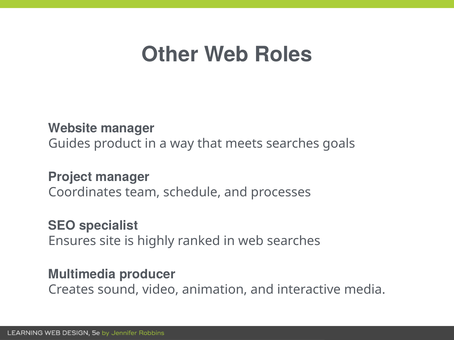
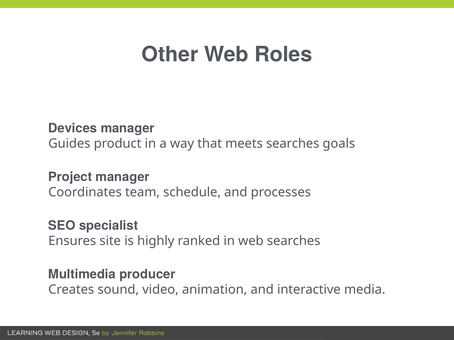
Website: Website -> Devices (73, 128)
